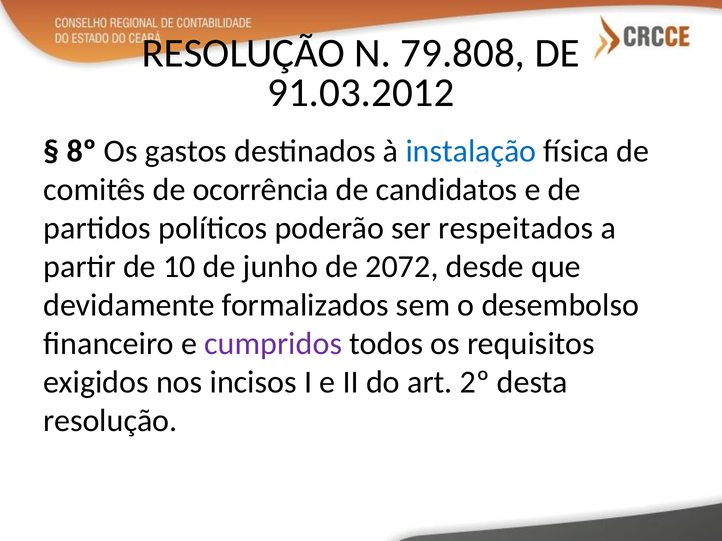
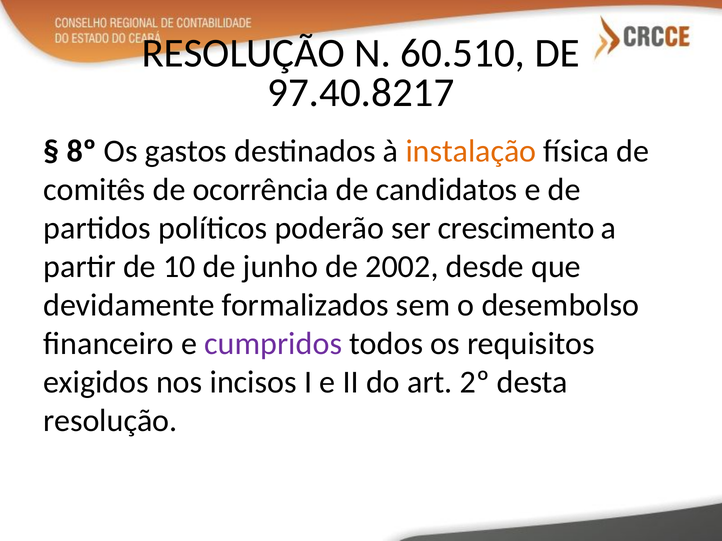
79.808: 79.808 -> 60.510 (463, 53)
91.03.2012: 91.03.2012 -> 97.40.8217 (361, 93)
instalação colour: blue -> orange (471, 151)
respeitados: respeitados -> crescimento (516, 228)
2072: 2072 -> 2002 (402, 267)
